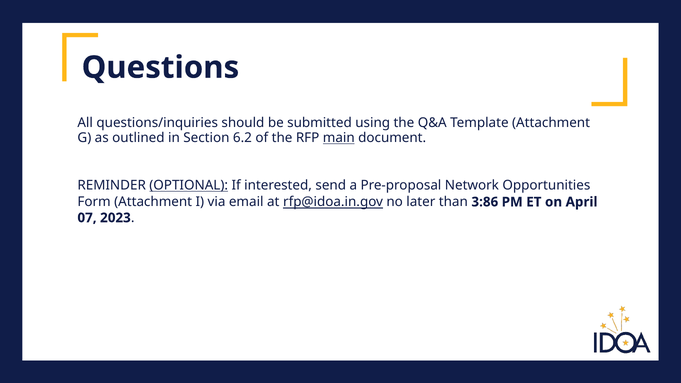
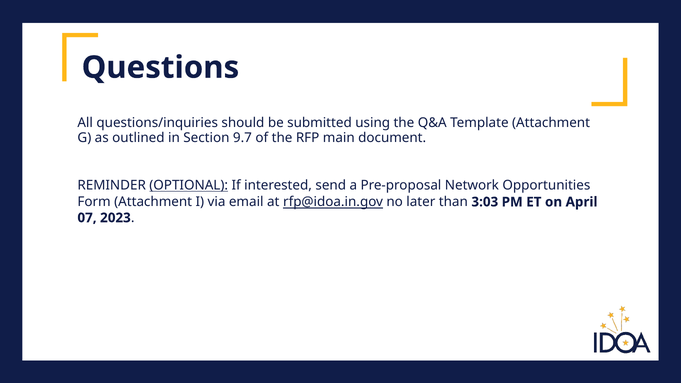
6.2: 6.2 -> 9.7 (242, 138)
main underline: present -> none (339, 138)
3:86: 3:86 -> 3:03 (485, 202)
